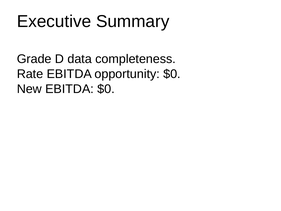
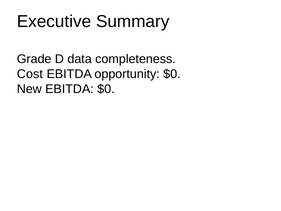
Rate: Rate -> Cost (30, 74)
